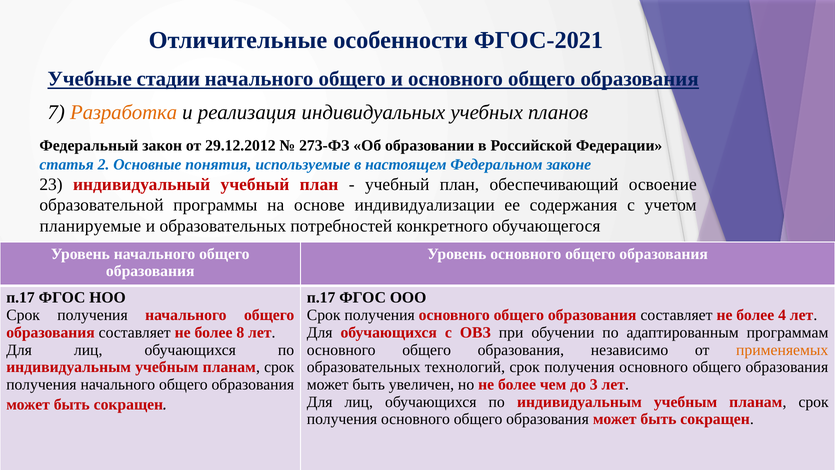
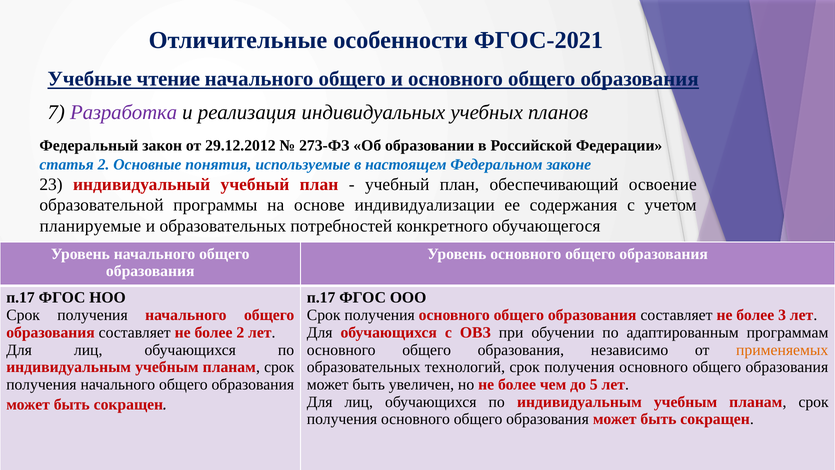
стадии: стадии -> чтение (168, 79)
Разработка colour: orange -> purple (124, 112)
4: 4 -> 3 (782, 315)
более 8: 8 -> 2 (240, 332)
3: 3 -> 5 (594, 384)
